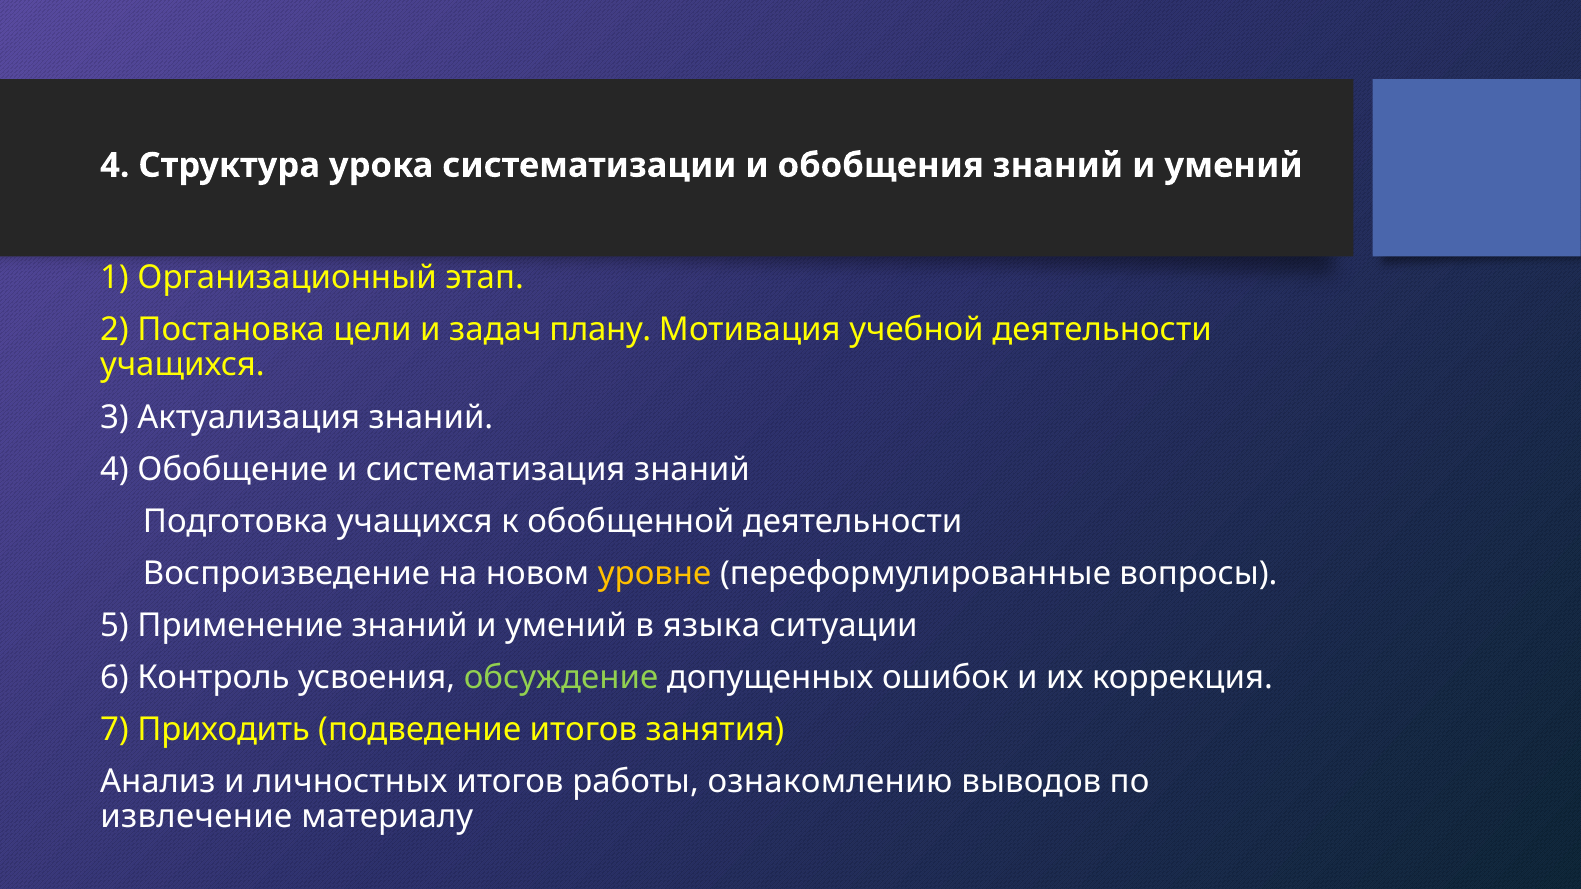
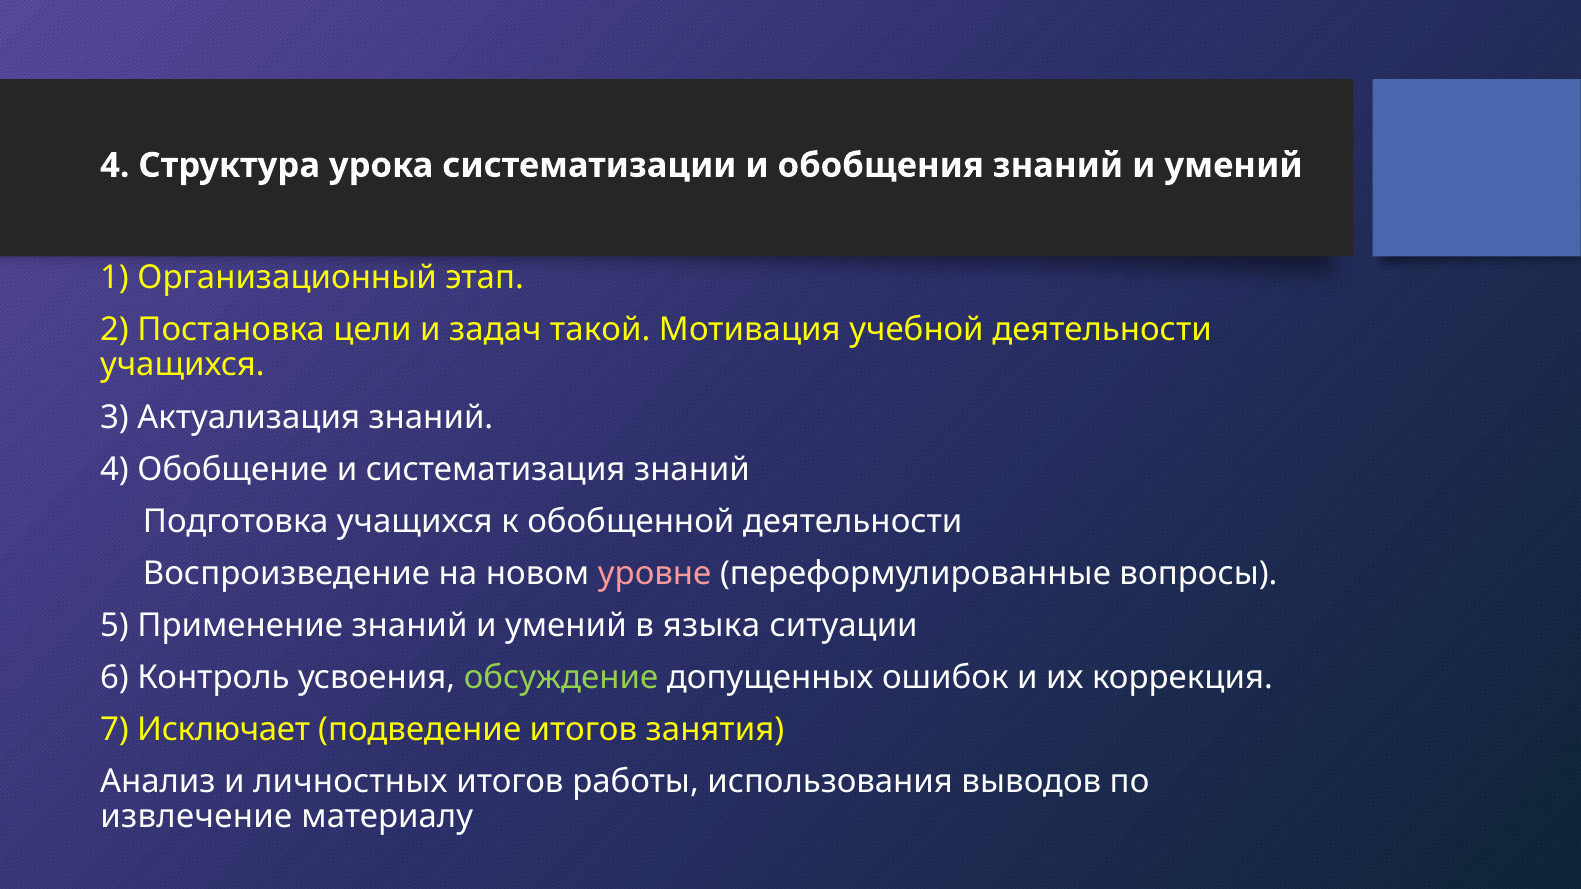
плану: плану -> такой (600, 330)
уровне colour: yellow -> pink (655, 573)
Приходить: Приходить -> Исключает (224, 730)
ознакомлению: ознакомлению -> использования (830, 782)
